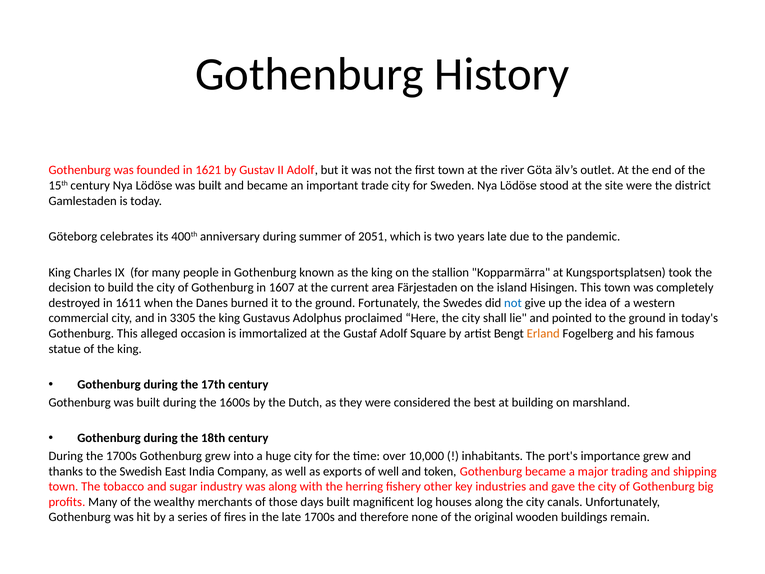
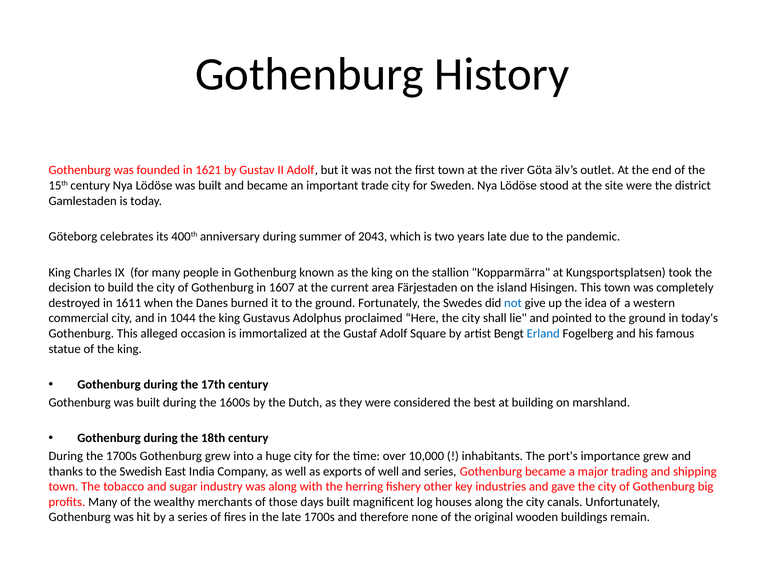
2051: 2051 -> 2043 (373, 236)
3305: 3305 -> 1044 (183, 318)
Erland colour: orange -> blue (543, 333)
and token: token -> series (440, 471)
